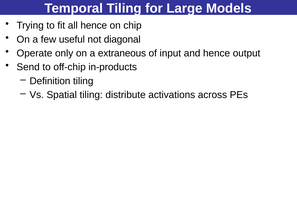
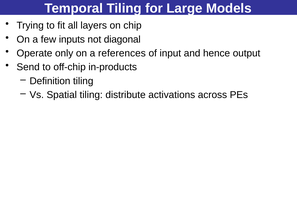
all hence: hence -> layers (94, 25)
useful: useful -> inputs (72, 39)
extraneous: extraneous -> references (122, 53)
